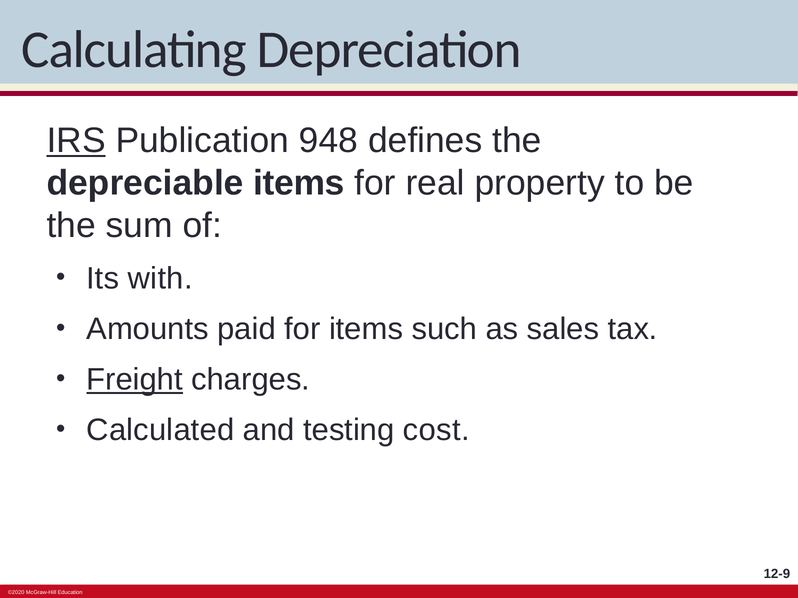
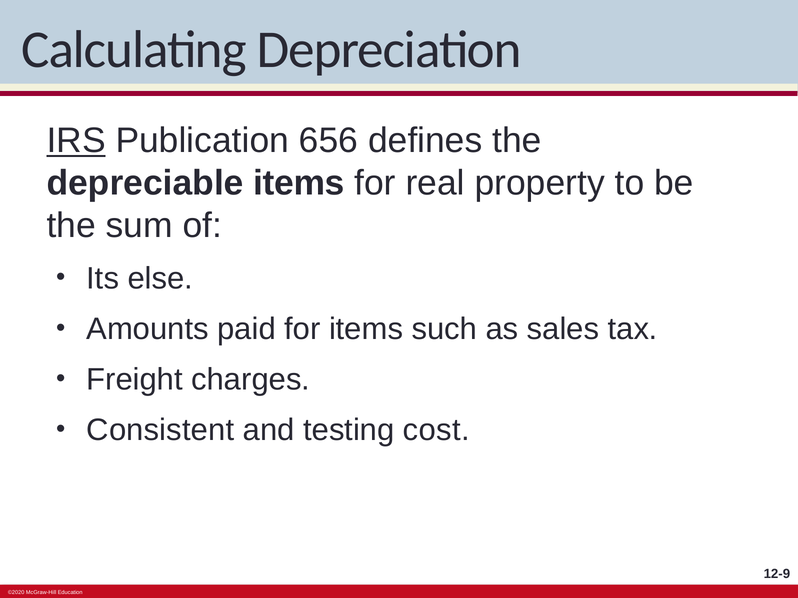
948: 948 -> 656 (329, 141)
with: with -> else (160, 279)
Freight underline: present -> none (135, 380)
Calculated: Calculated -> Consistent (160, 431)
